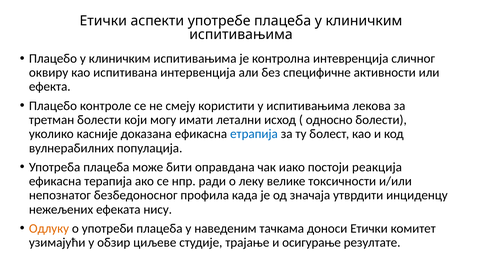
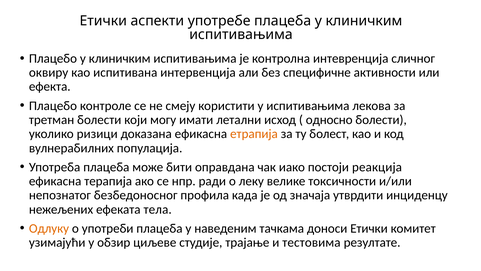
касније: касније -> ризици (97, 134)
етрапија colour: blue -> orange (254, 134)
нису: нису -> тела (158, 209)
осигурање: осигурање -> тестовима (311, 242)
